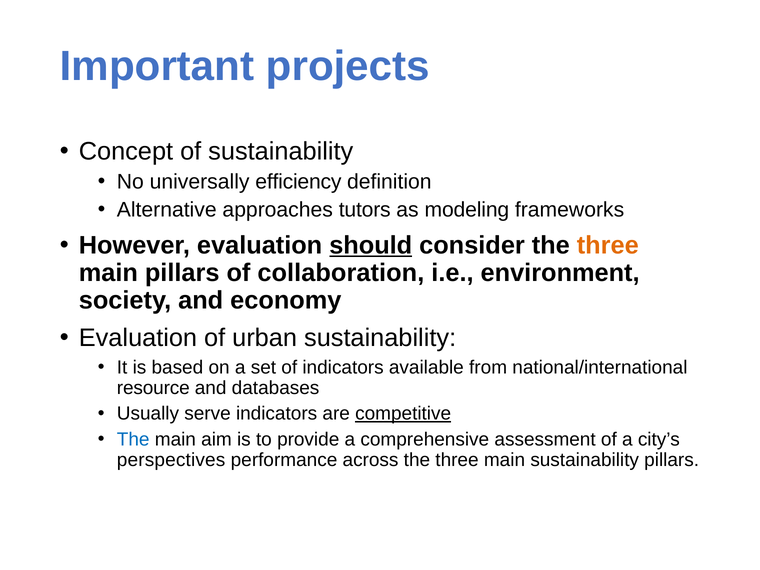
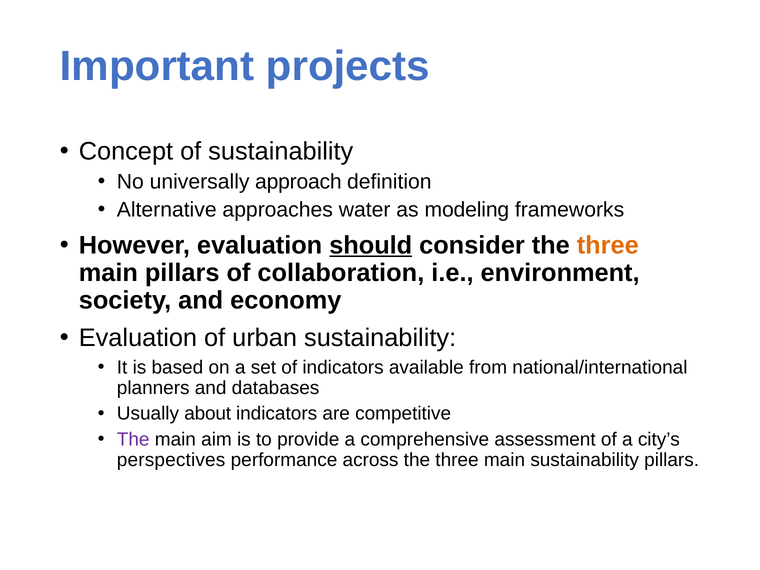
efficiency: efficiency -> approach (298, 182)
tutors: tutors -> water (365, 210)
resource: resource -> planners (153, 388)
serve: serve -> about (208, 414)
competitive underline: present -> none (403, 414)
The colour: blue -> purple (133, 439)
